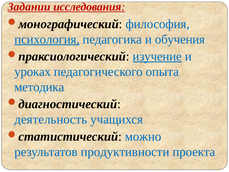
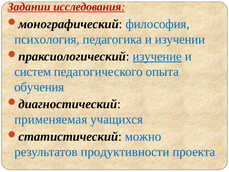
психология underline: present -> none (47, 39)
обучения: обучения -> изучении (180, 39)
уроках: уроках -> систем (33, 72)
методика: методика -> обучения (39, 87)
деятельность: деятельность -> применяемая (51, 119)
